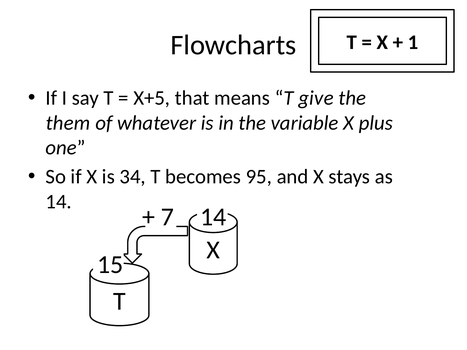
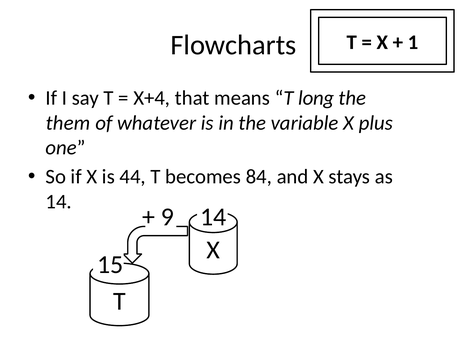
X+5: X+5 -> X+4 (152, 98)
give: give -> long (316, 98)
34: 34 -> 44 (133, 177)
95: 95 -> 84 (259, 177)
7: 7 -> 9 (167, 217)
